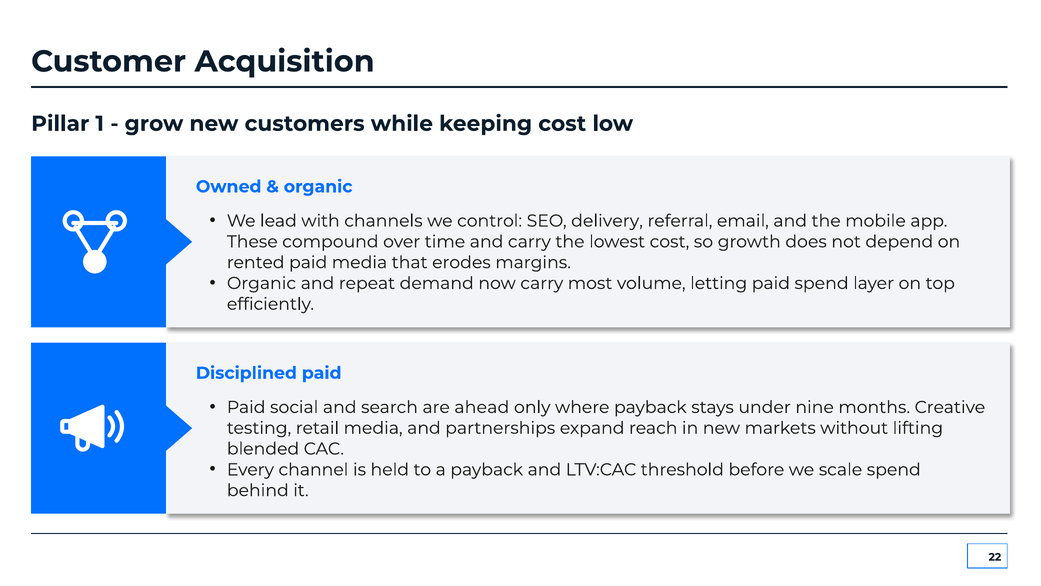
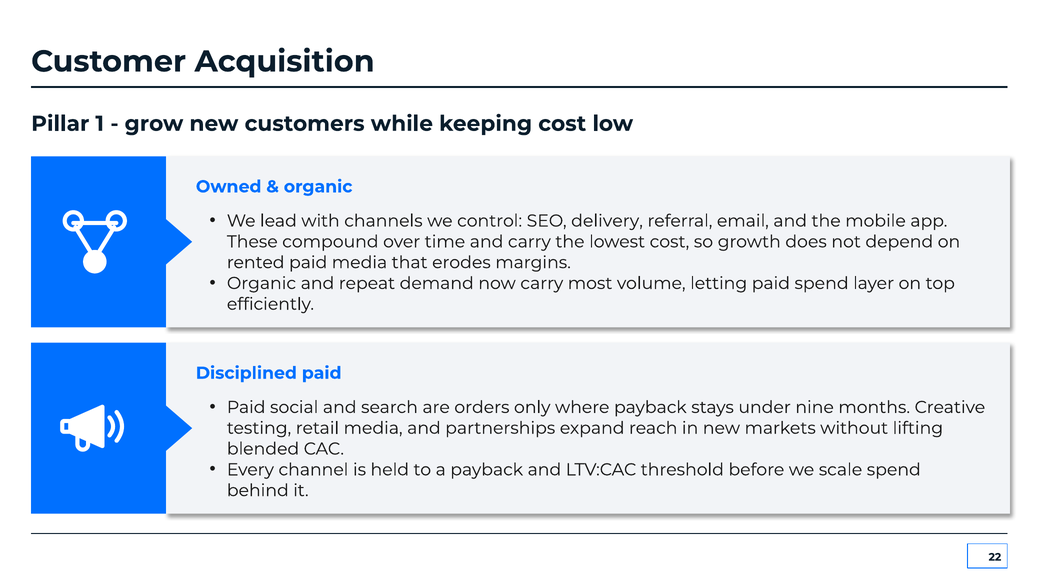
ahead: ahead -> orders (482, 407)
